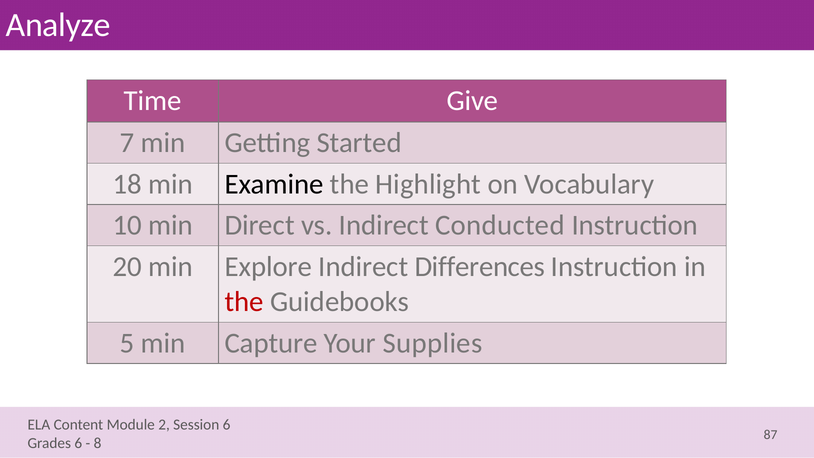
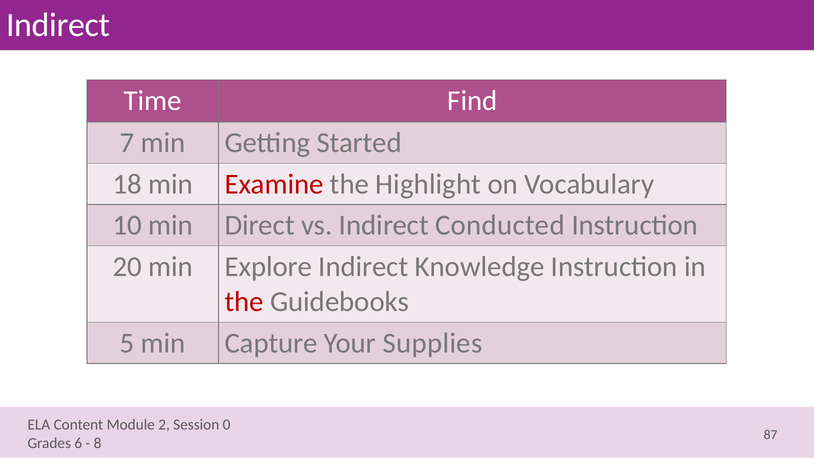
Analyze: Analyze -> Indirect (58, 25)
Give: Give -> Find (472, 101)
Examine colour: black -> red (274, 184)
Differences: Differences -> Knowledge (480, 267)
6: 6 -> 0 (227, 425)
